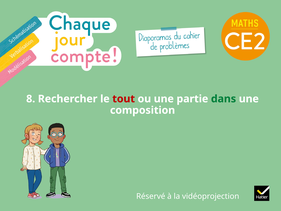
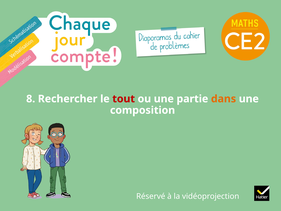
dans colour: green -> orange (224, 99)
